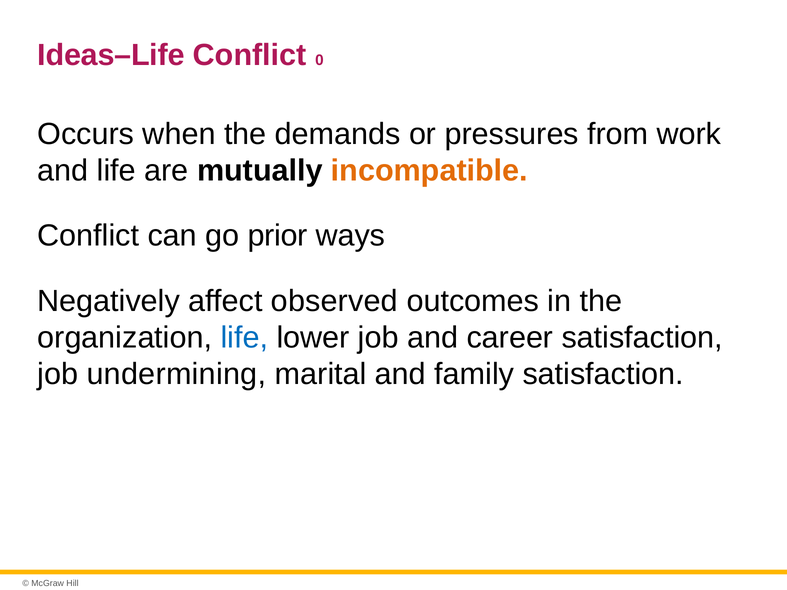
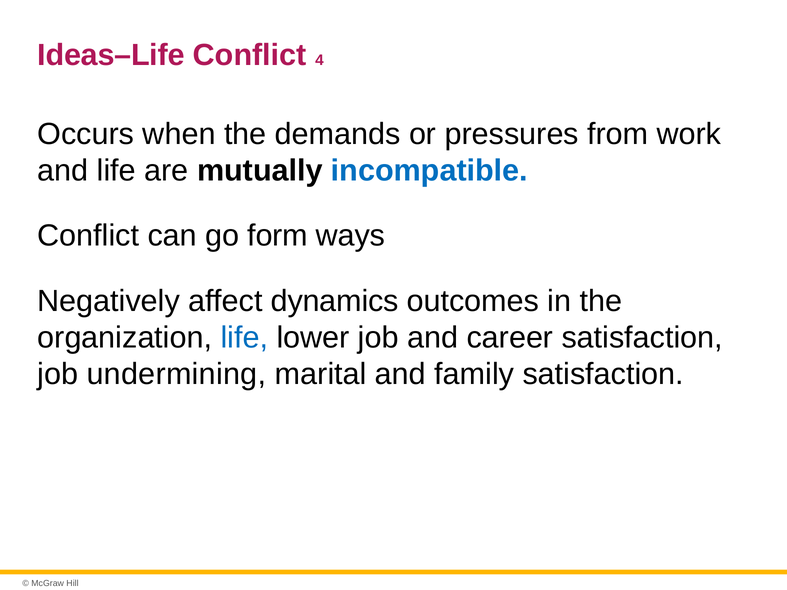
0: 0 -> 4 (319, 60)
incompatible colour: orange -> blue (429, 171)
prior: prior -> form (278, 236)
observed: observed -> dynamics (335, 301)
